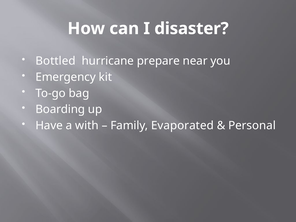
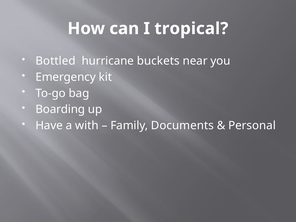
disaster: disaster -> tropical (191, 29)
prepare: prepare -> buckets (158, 61)
Evaporated: Evaporated -> Documents (182, 125)
